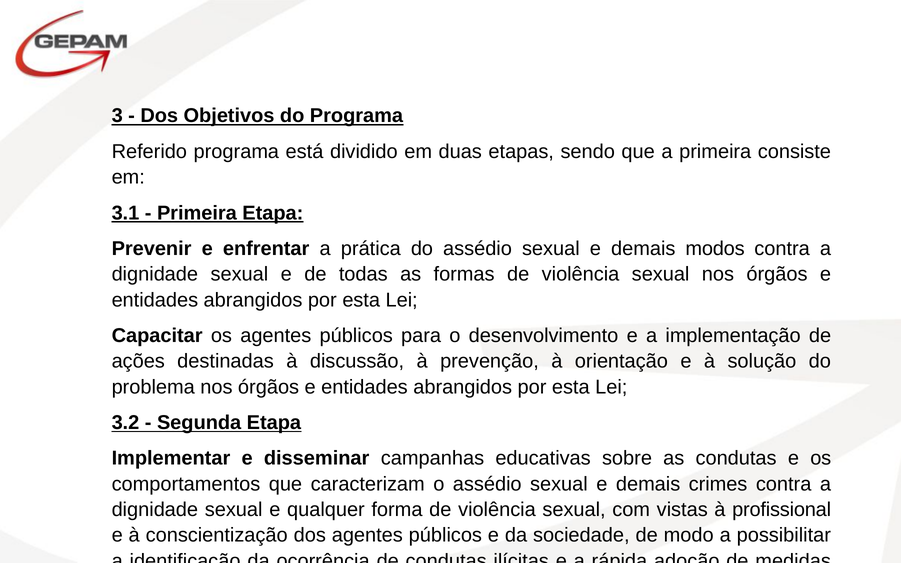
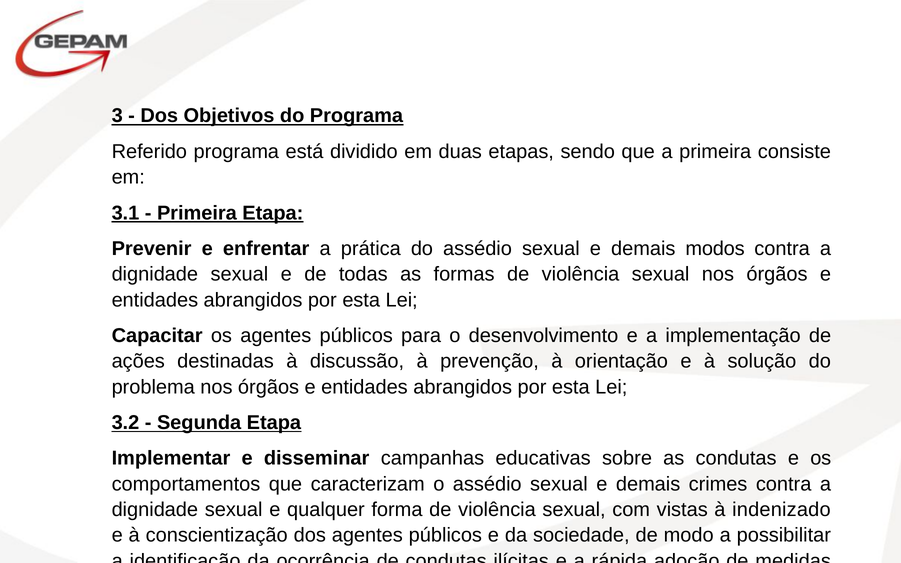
profissional: profissional -> indenizado (781, 510)
